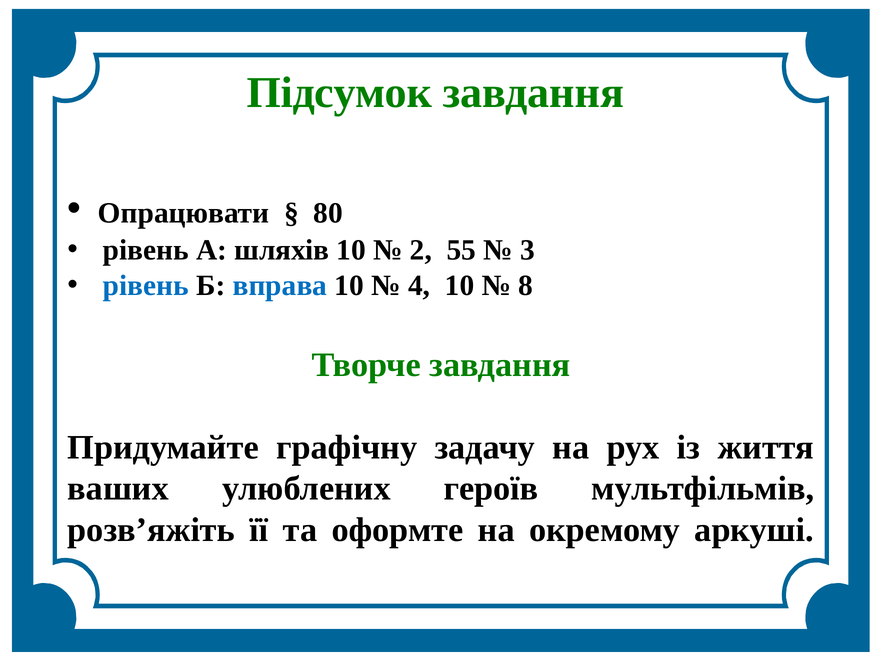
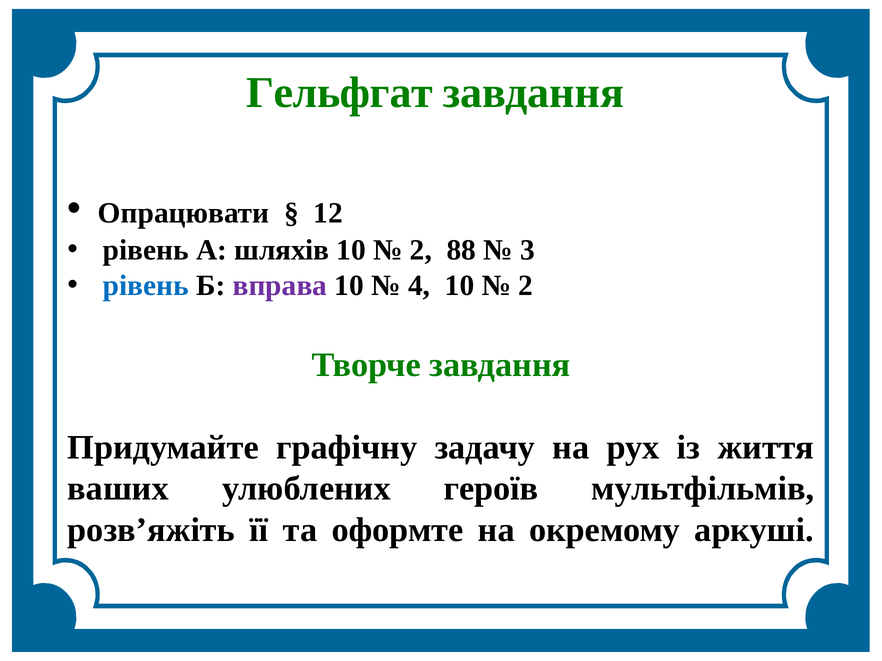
Підсумок: Підсумок -> Гельфгат (339, 93)
80: 80 -> 12 (328, 213)
55: 55 -> 88 (461, 250)
вправа colour: blue -> purple (280, 286)
8: 8 -> 2 (526, 286)
